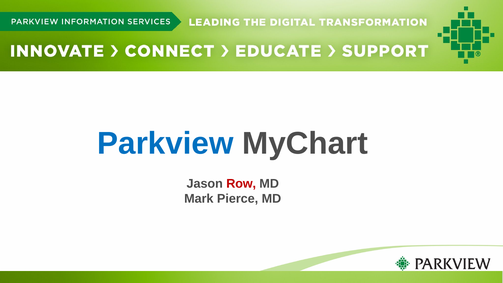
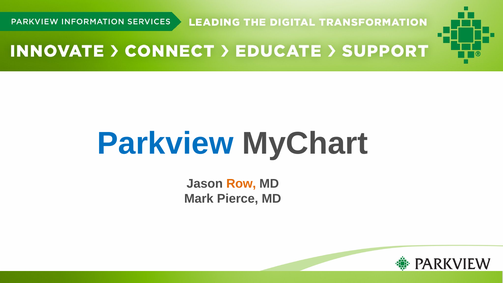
Row colour: red -> orange (241, 184)
